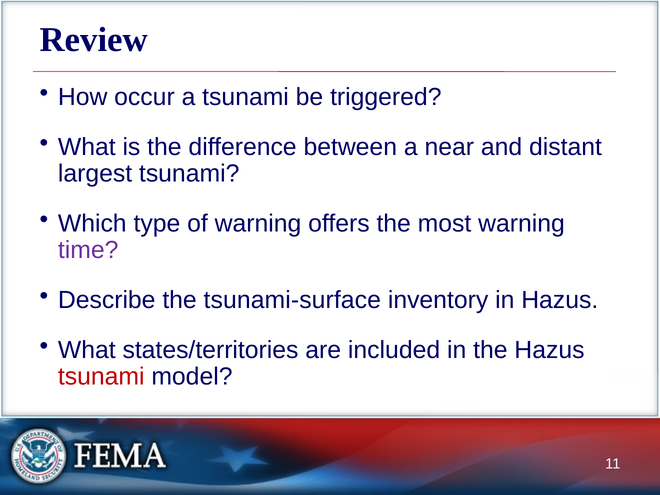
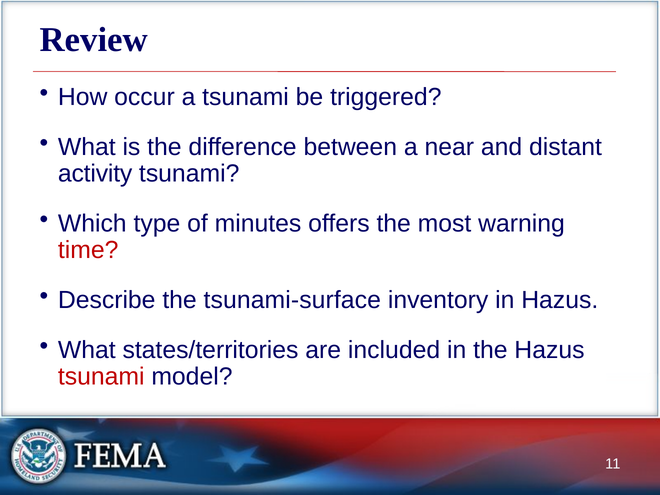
largest: largest -> activity (95, 174)
of warning: warning -> minutes (258, 224)
time colour: purple -> red (88, 250)
